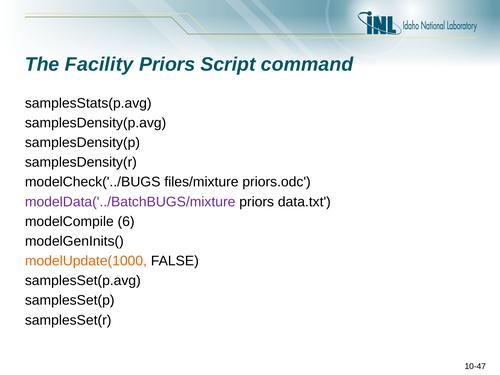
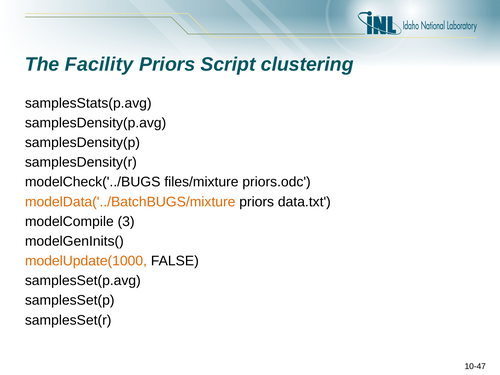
command: command -> clustering (307, 64)
modelData('../BatchBUGS/mixture colour: purple -> orange (130, 202)
6: 6 -> 3 (126, 221)
